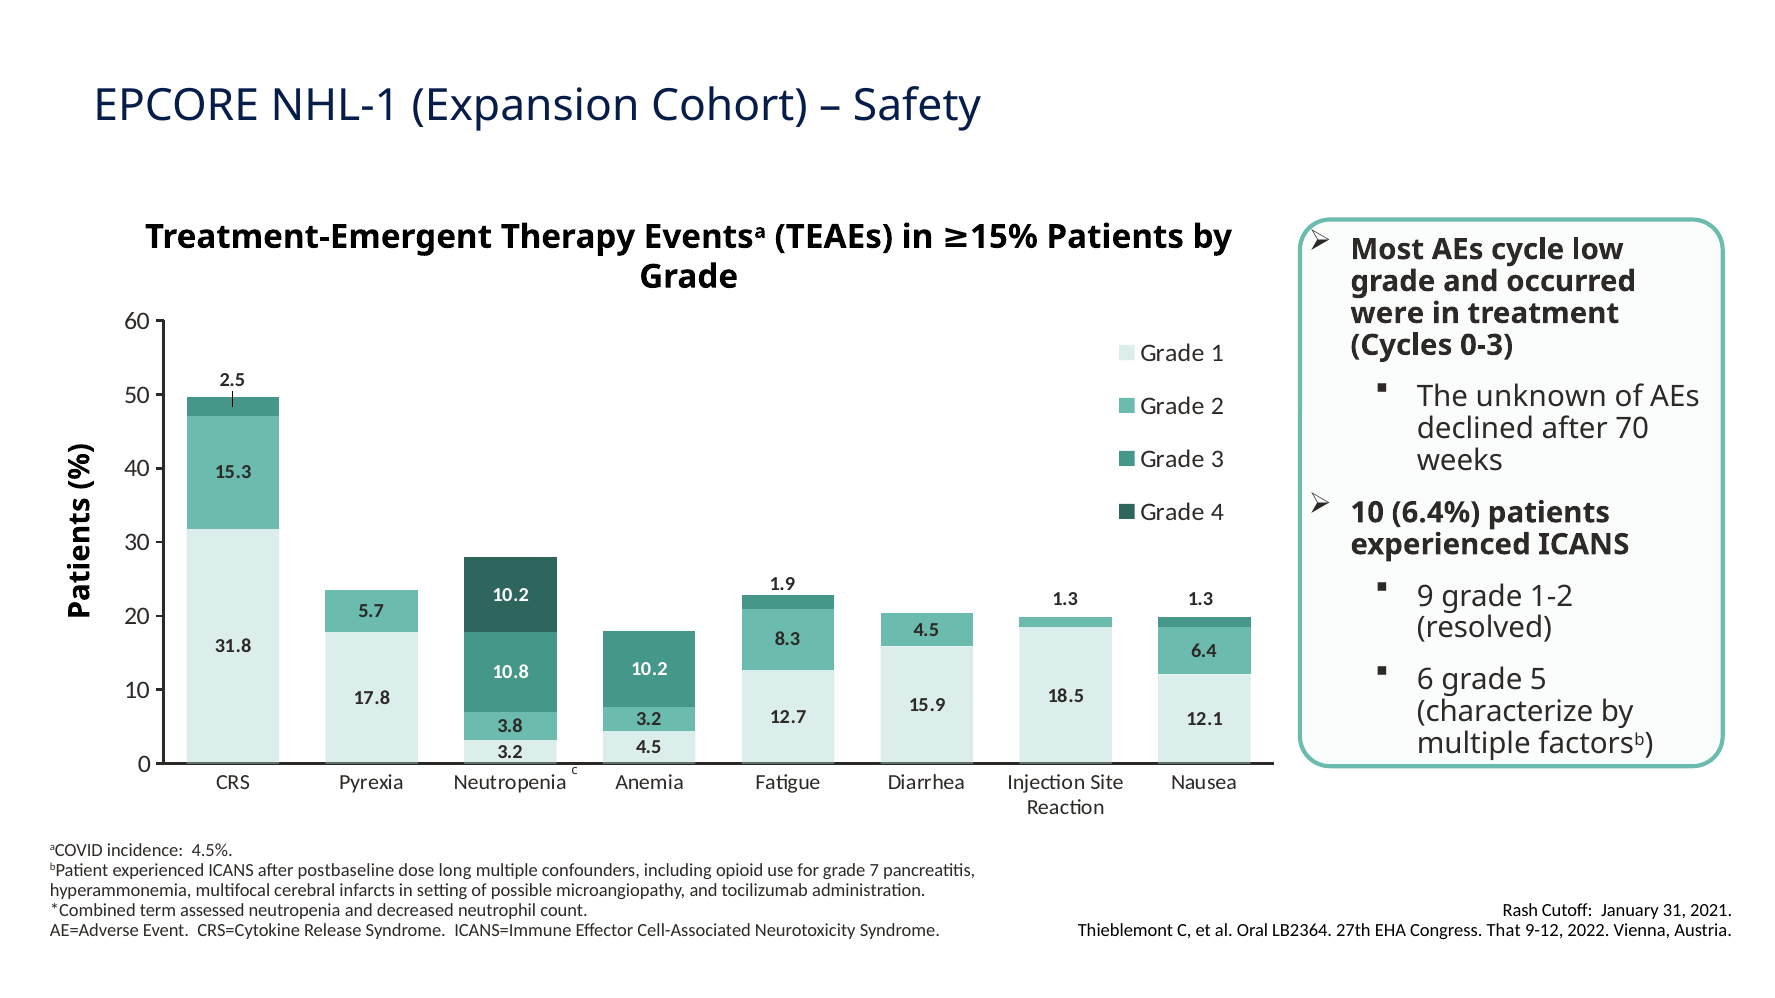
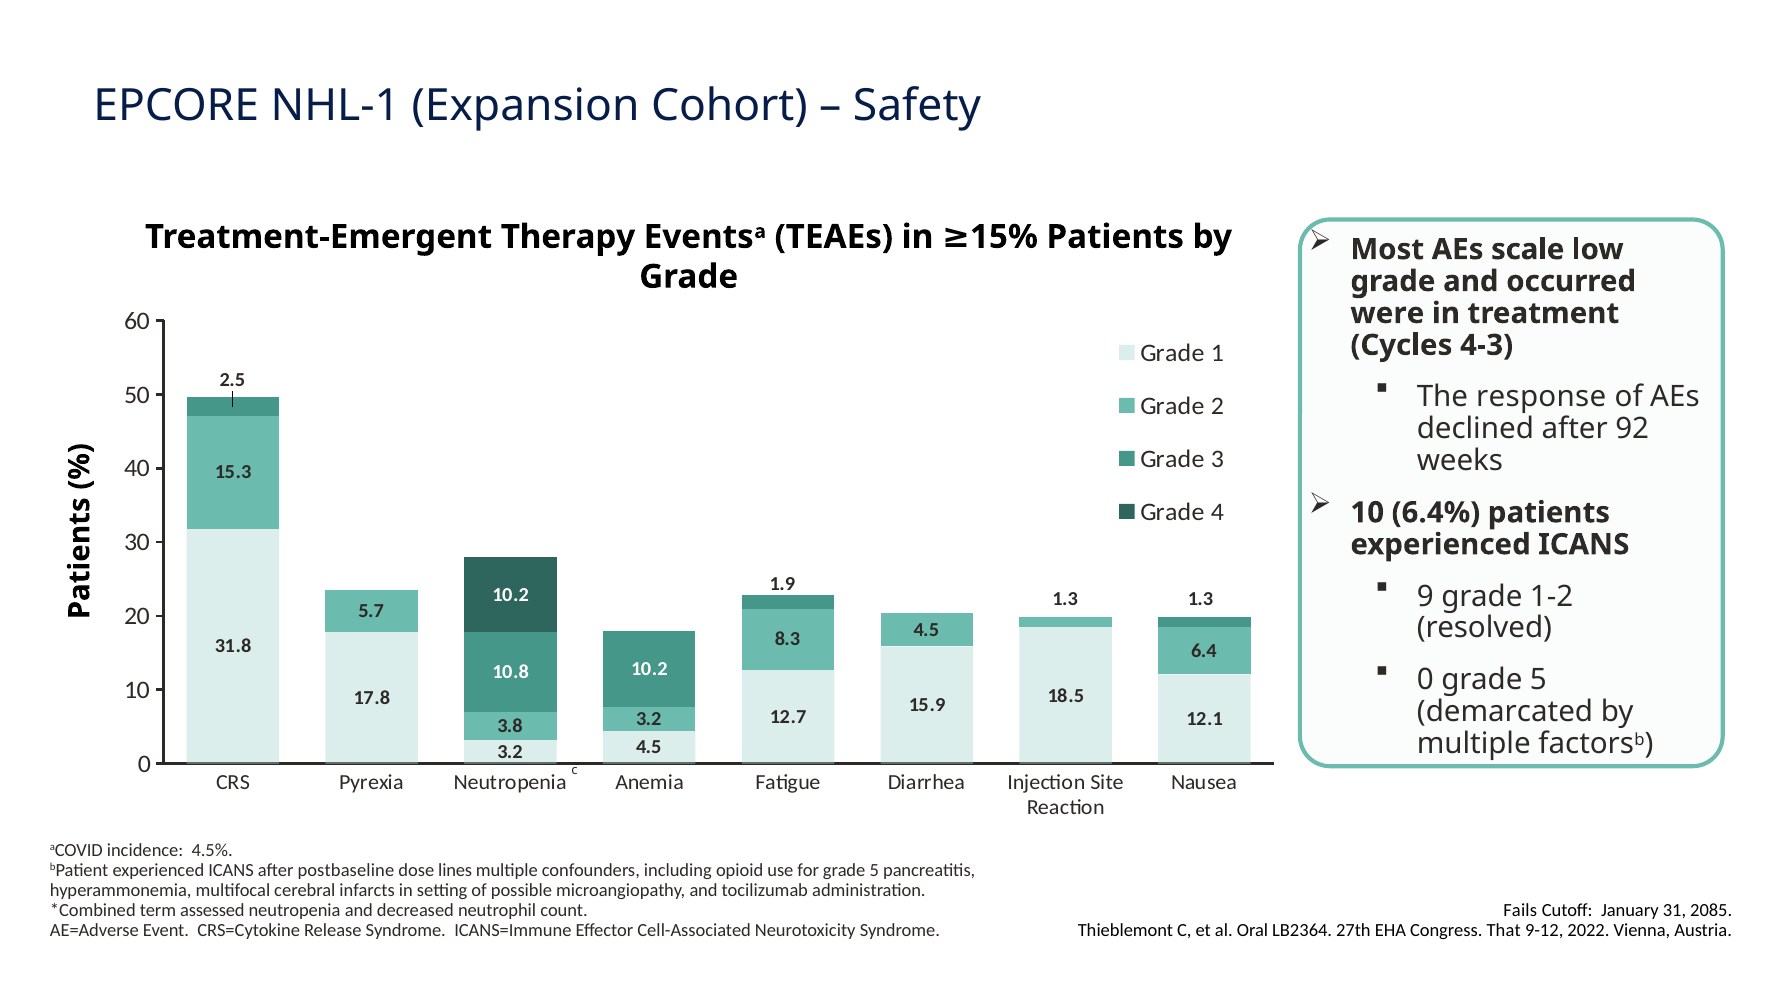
cycle: cycle -> scale (1528, 250)
0-3: 0-3 -> 4-3 (1487, 345)
unknown: unknown -> response (1541, 397)
70: 70 -> 92 (1632, 429)
6: 6 -> 0 (1425, 680)
characterize: characterize -> demarcated (1505, 712)
long: long -> lines (455, 870)
for grade 7: 7 -> 5 (874, 870)
Rash: Rash -> Fails (1520, 911)
2021: 2021 -> 2085 (1711, 911)
